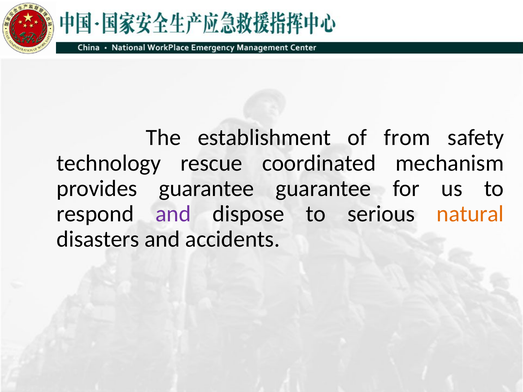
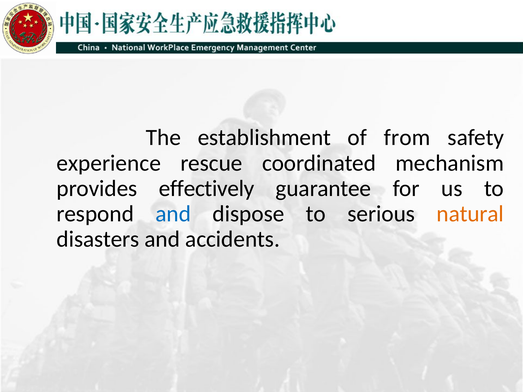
technology: technology -> experience (109, 163)
provides guarantee: guarantee -> effectively (207, 189)
and colour: purple -> blue (173, 214)
